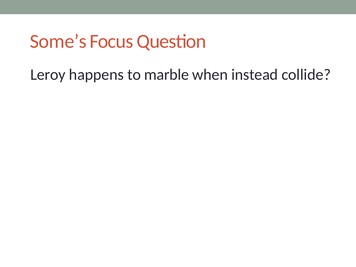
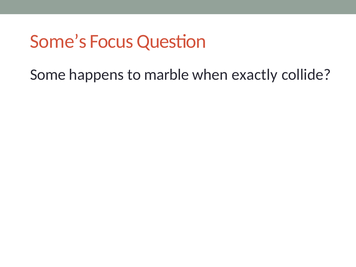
Leroy: Leroy -> Some (48, 75)
instead: instead -> exactly (255, 75)
